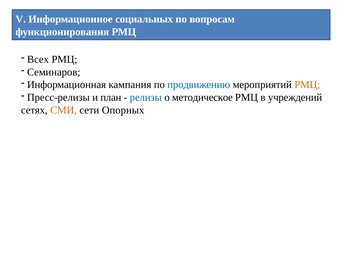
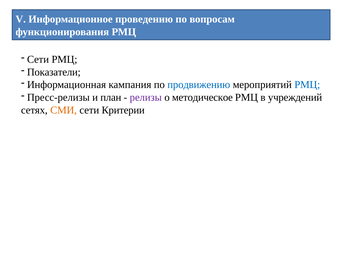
социальных: социальных -> проведению (144, 19)
Всех: Всех -> Сети (38, 59)
Семинаров: Семинаров -> Показатели (54, 72)
РМЦ colour: orange -> blue (307, 85)
релизы colour: blue -> purple (146, 97)
Опорных: Опорных -> Критерии (123, 110)
